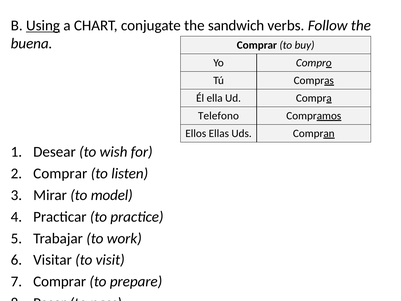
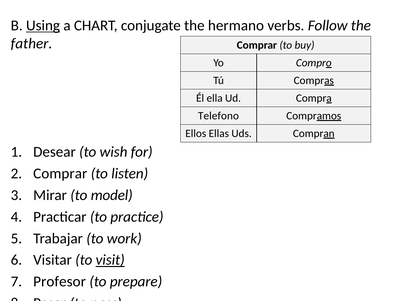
sandwich: sandwich -> hermano (236, 25)
buena: buena -> father (32, 44)
visit underline: none -> present (110, 260)
Comprar: Comprar -> Profesor (60, 281)
